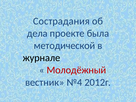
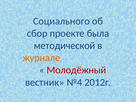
Сострадания: Сострадания -> Социального (61, 21)
дела: дела -> сбор (37, 33)
журнале colour: black -> orange (41, 58)
